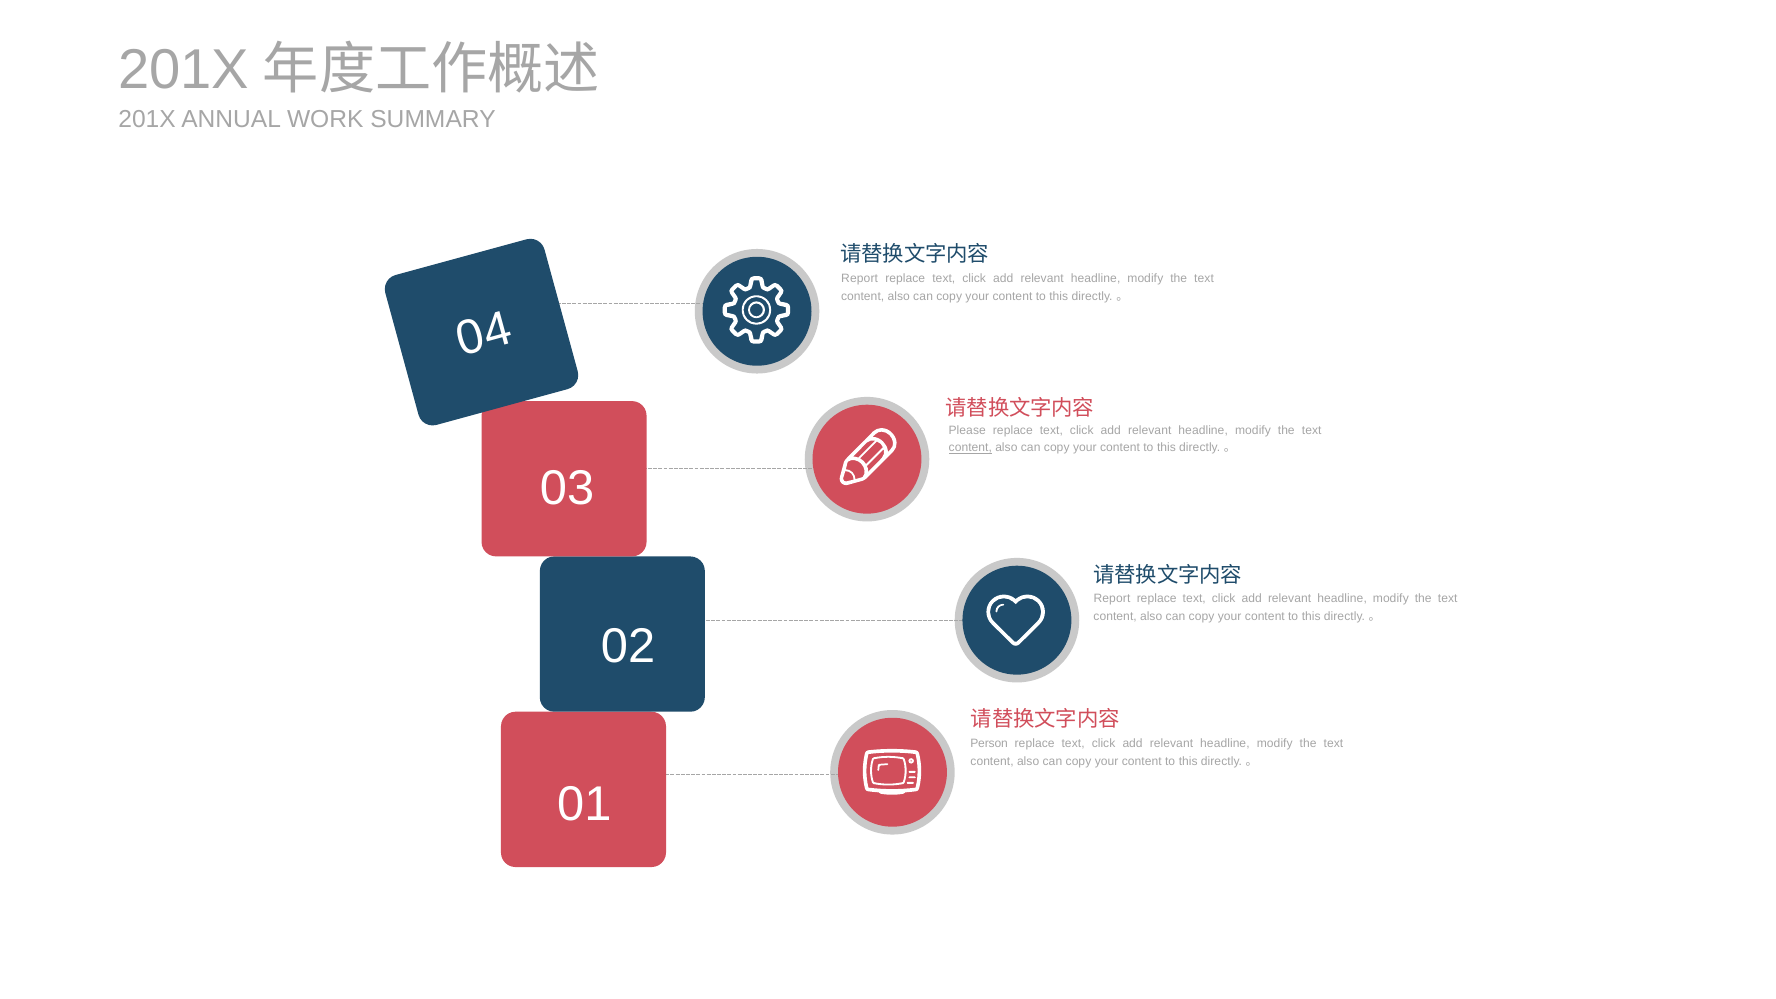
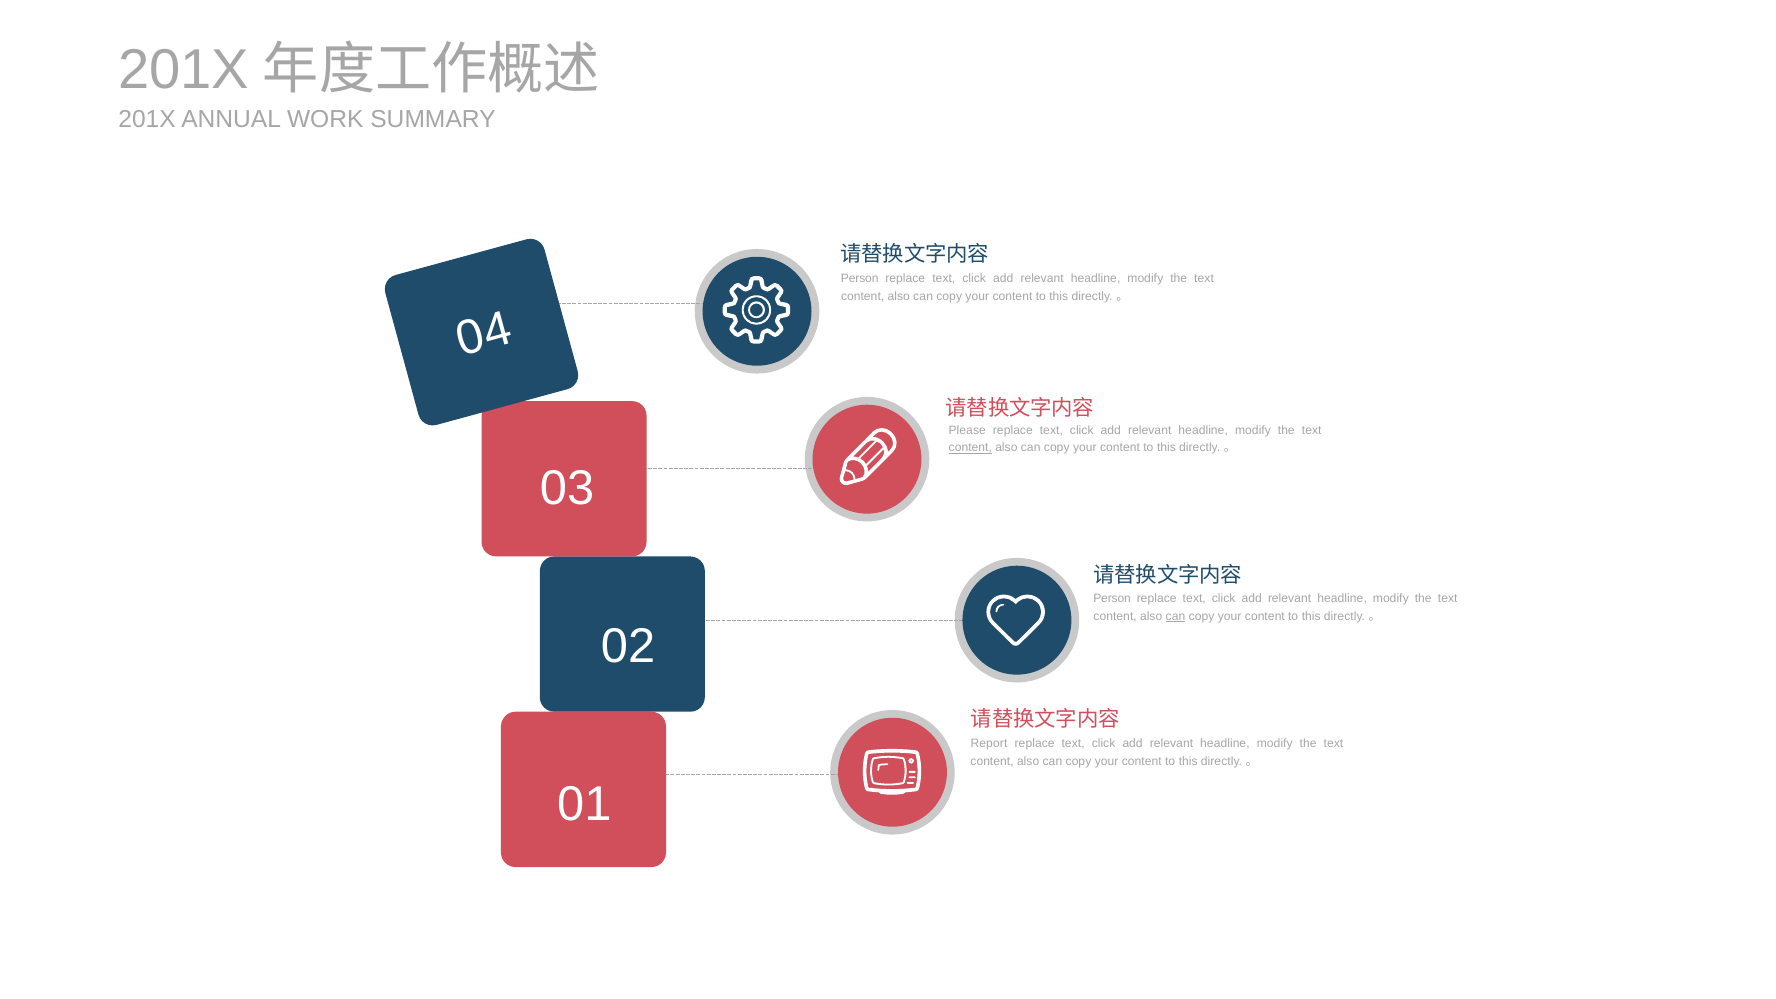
Report: Report -> Person (860, 279)
Report: Report -> Person (1112, 599)
can underline: none -> present (1175, 616)
Person: Person -> Report (989, 744)
